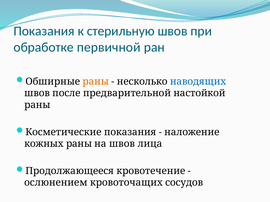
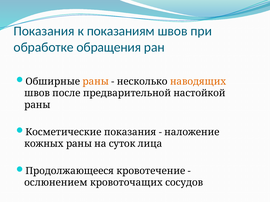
стерильную: стерильную -> показаниям (121, 31)
первичной: первичной -> обращения (109, 47)
наводящих colour: blue -> orange (198, 82)
на швов: швов -> суток (122, 144)
